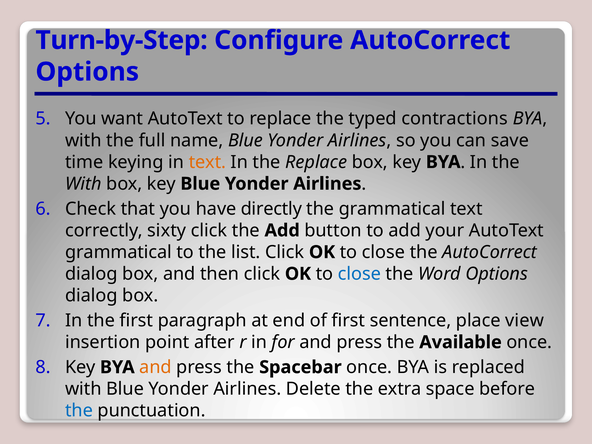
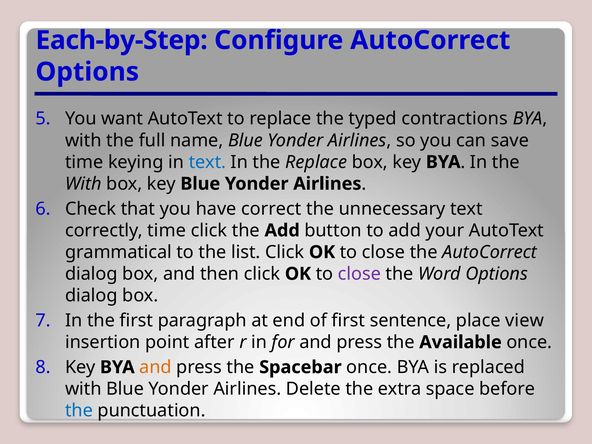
Turn-by-Step: Turn-by-Step -> Each-by-Step (122, 40)
text colour: orange -> blue (207, 162)
directly: directly -> correct (271, 209)
the grammatical: grammatical -> unnecessary (392, 209)
correctly sixty: sixty -> time (167, 230)
close colour: blue -> purple (359, 274)
